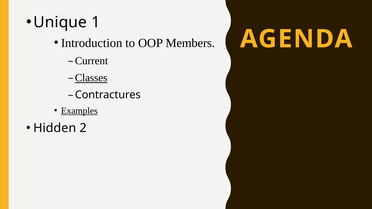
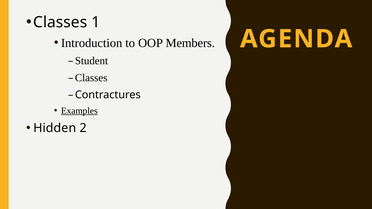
Unique: Unique -> Classes (60, 22)
Current: Current -> Student (91, 61)
Classes underline: present -> none (91, 78)
